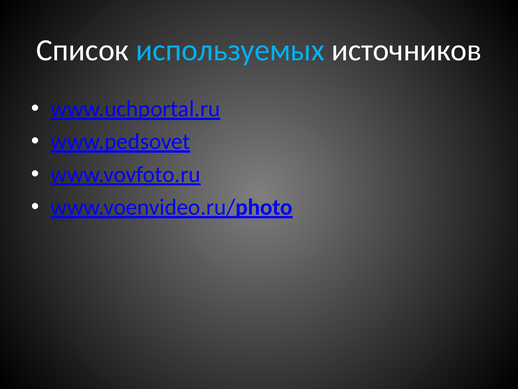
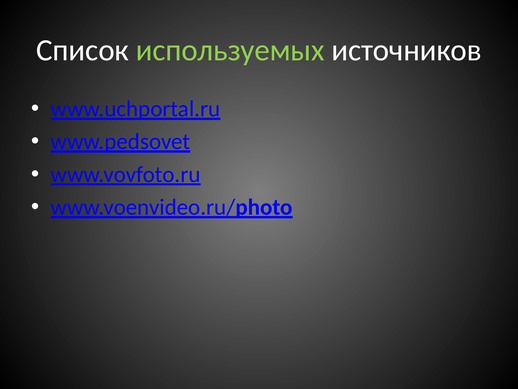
используемых colour: light blue -> light green (230, 50)
